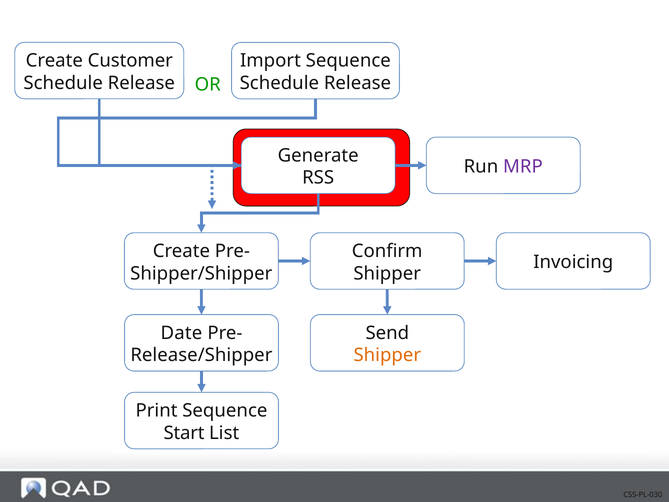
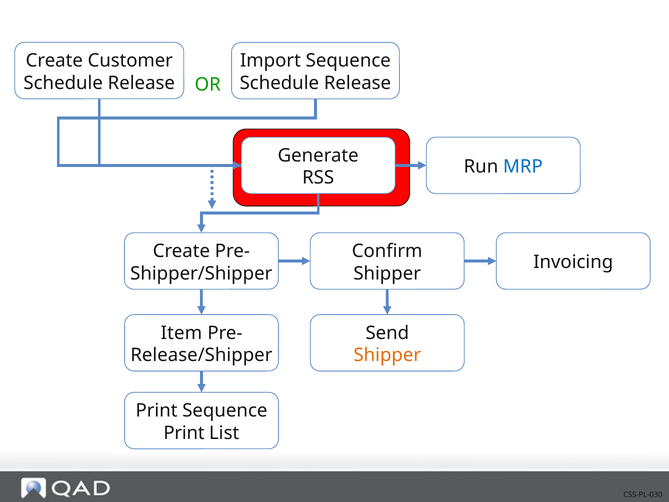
MRP colour: purple -> blue (523, 167)
Date: Date -> Item (181, 333)
Start: Start -> Print (184, 433)
